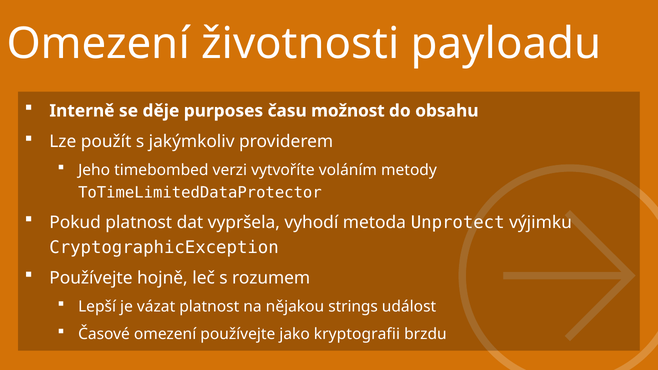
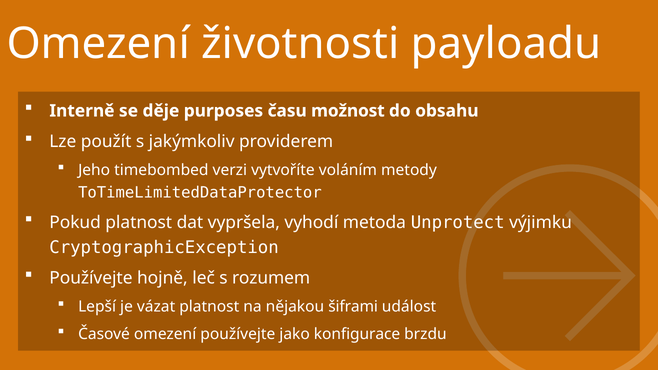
strings: strings -> šiframi (353, 307)
kryptografii: kryptografii -> konfigurace (357, 334)
